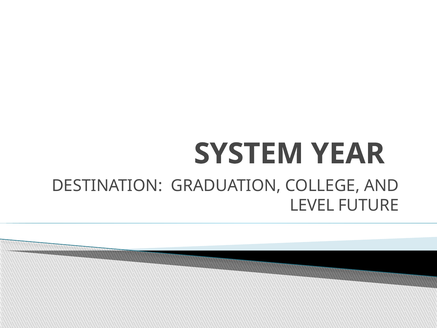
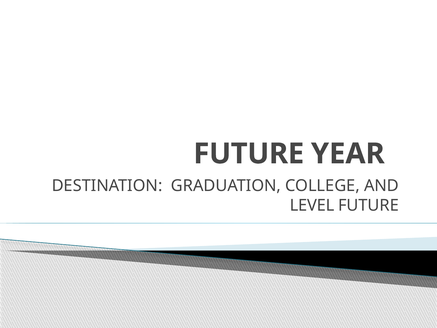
SYSTEM: SYSTEM -> FUTURE (249, 154)
